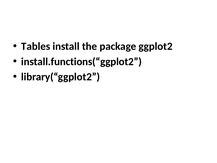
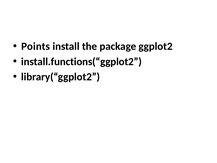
Tables: Tables -> Points (36, 46)
